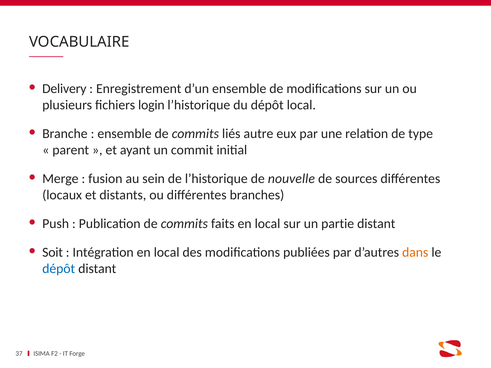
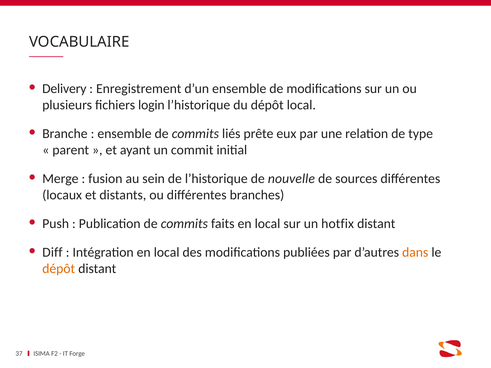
autre: autre -> prête (258, 134)
partie: partie -> hotfix (338, 224)
Soit: Soit -> Diff (52, 253)
dépôt colour: blue -> orange (59, 269)
